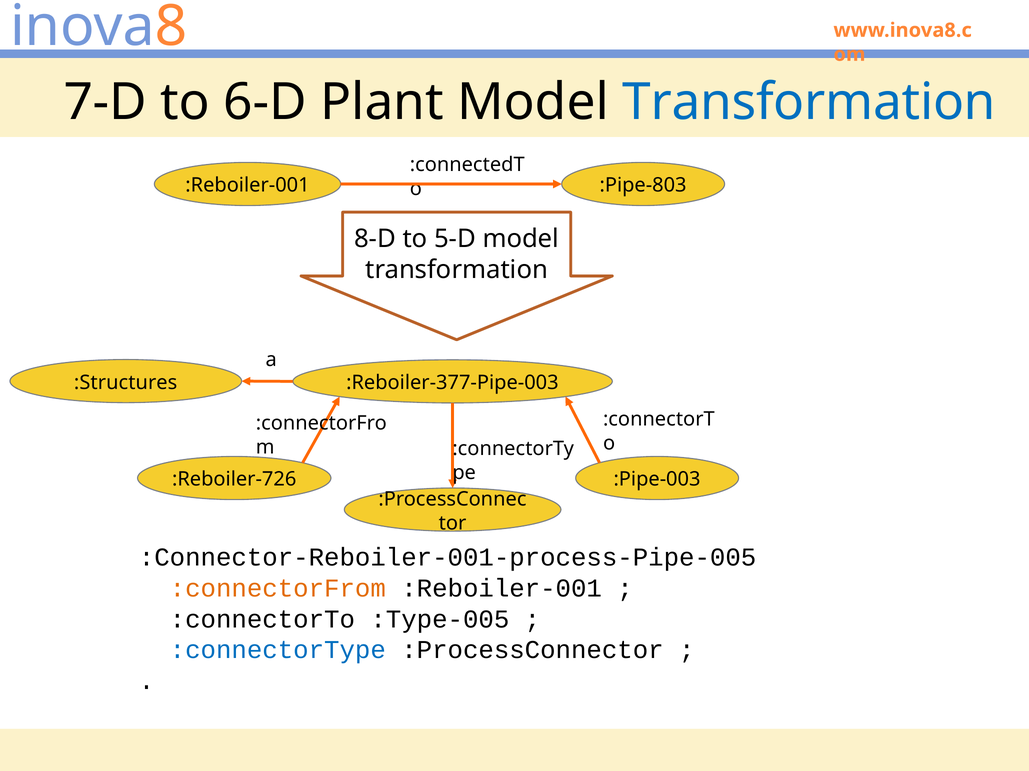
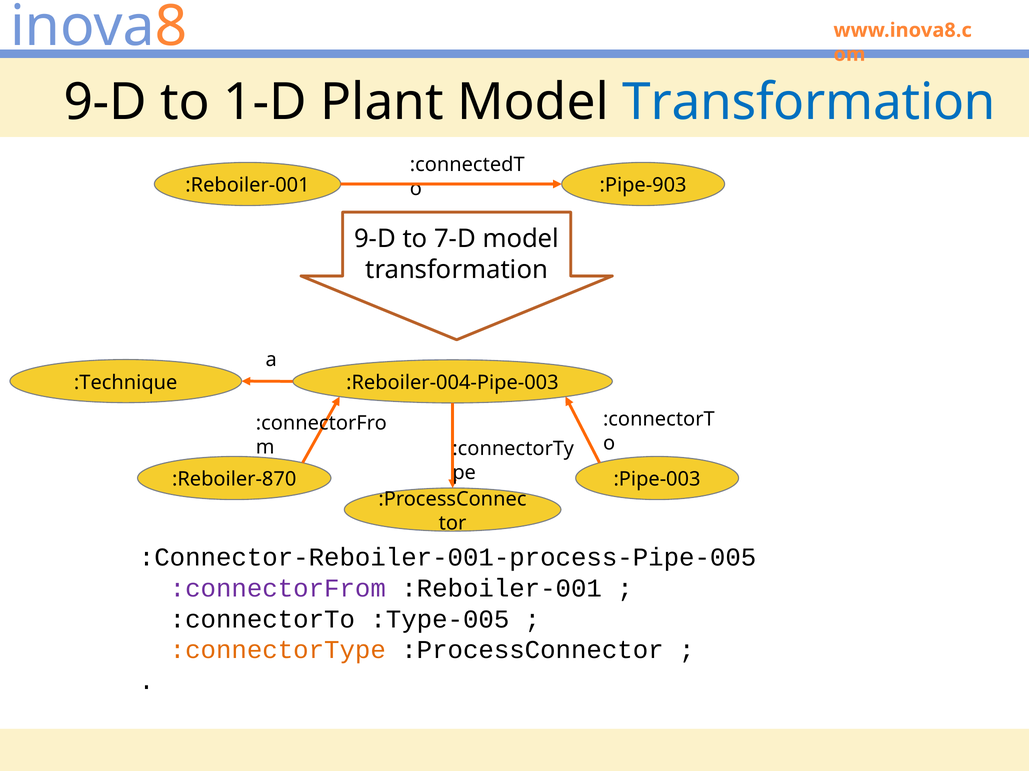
7-D: 7-D -> 9-D (105, 102)
6-D: 6-D -> 1-D (265, 102)
:Pipe-803: :Pipe-803 -> :Pipe-903 (643, 186)
8-D: 8-D -> 9-D (375, 239)
5-D: 5-D -> 7-D (455, 239)
:Structures: :Structures -> :Technique (126, 383)
:Reboiler-377-Pipe-003: :Reboiler-377-Pipe-003 -> :Reboiler-004-Pipe-003 (452, 383)
:Reboiler-726: :Reboiler-726 -> :Reboiler-870 (234, 480)
:connectorFrom colour: orange -> purple (278, 589)
:connectorType colour: blue -> orange (278, 651)
